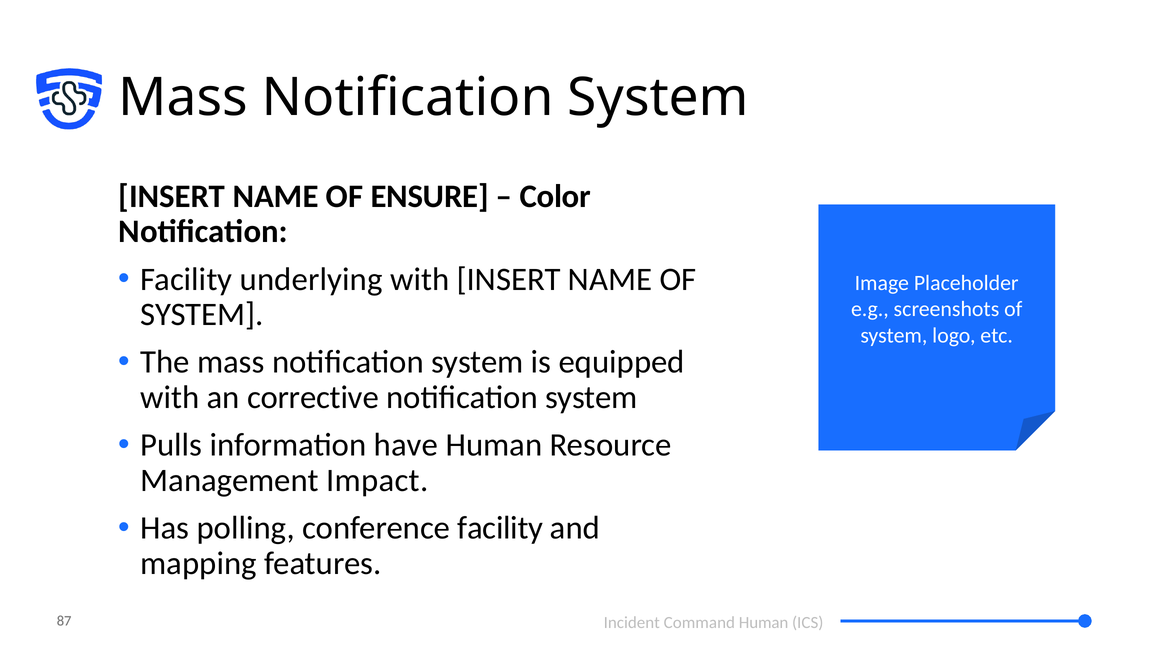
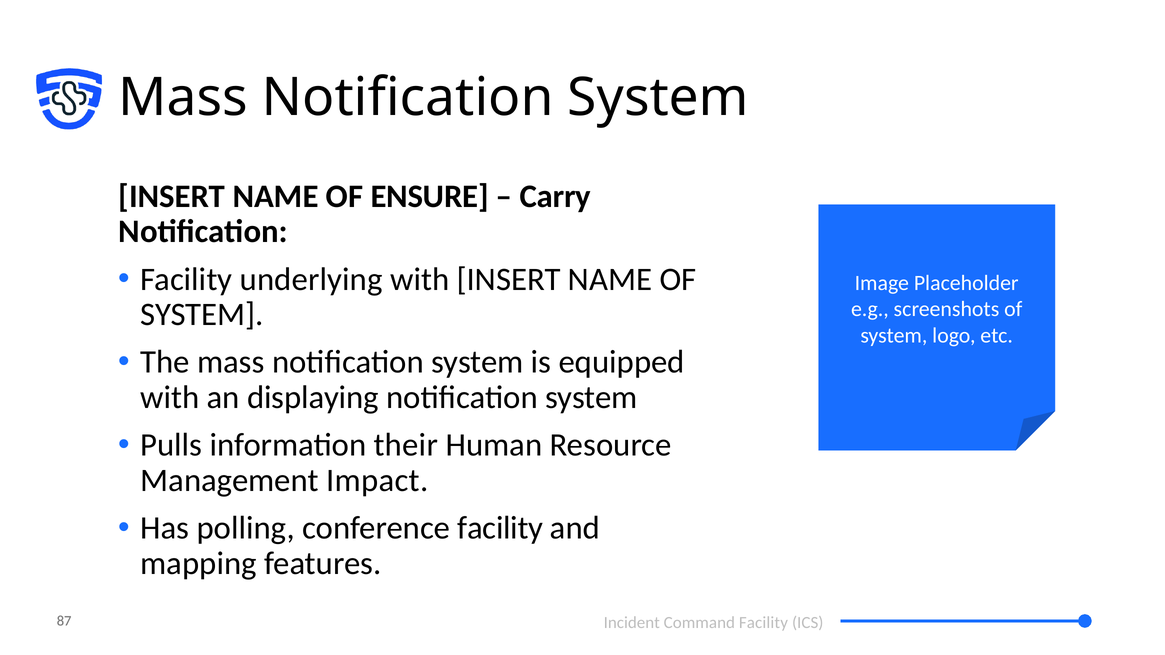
Color: Color -> Carry (555, 196)
corrective: corrective -> displaying (313, 398)
have: have -> their (406, 445)
Human: Human -> Facility (763, 623)
